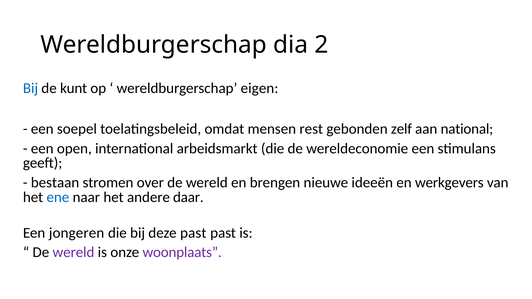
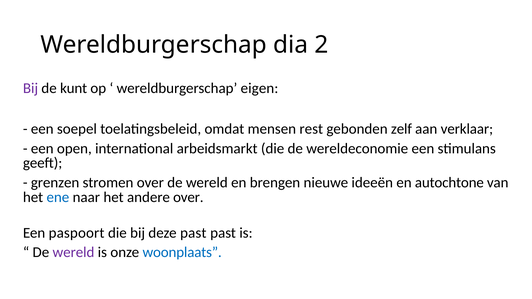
Bij colour: blue -> purple (31, 88)
national: national -> verklaar (467, 129)
bestaan: bestaan -> grenzen (55, 183)
werkgevers: werkgevers -> autochtone (449, 183)
andere daar: daar -> over (188, 197)
jongeren: jongeren -> paspoort (77, 233)
woonplaats colour: purple -> blue (182, 252)
